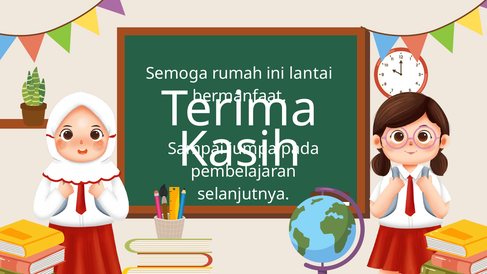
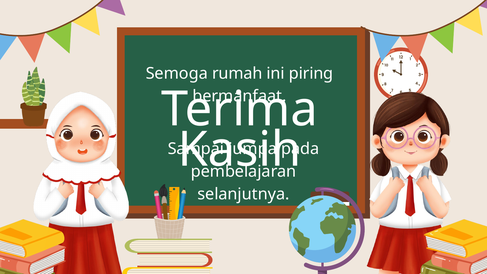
lantai: lantai -> piring (311, 73)
